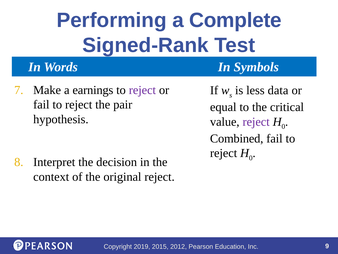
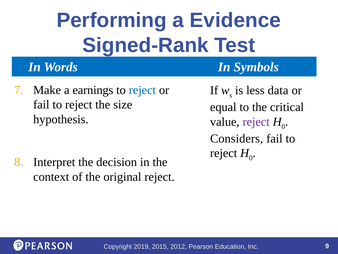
Complete: Complete -> Evidence (235, 20)
reject colour: purple -> blue (142, 90)
pair: pair -> size (123, 104)
Combined: Combined -> Considers (237, 138)
